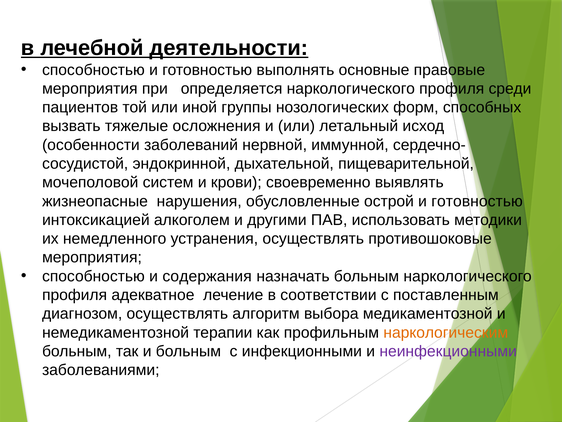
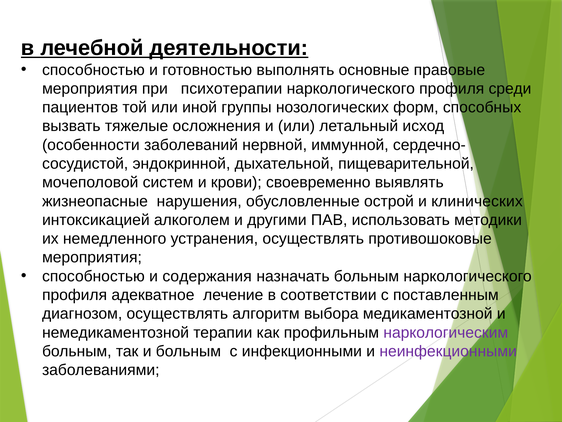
определяется: определяется -> психотерапии (232, 89)
острой и готовностью: готовностью -> клинических (477, 201)
наркологическим colour: orange -> purple (446, 332)
